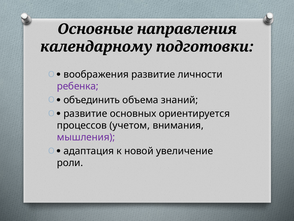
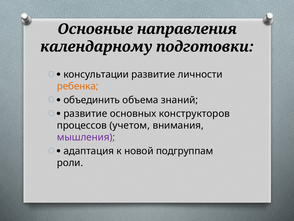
воображения: воображения -> консультации (96, 74)
ребенка colour: purple -> orange (78, 86)
ориентируется: ориентируется -> конструкторов (194, 113)
увеличение: увеличение -> подгруппам (185, 151)
